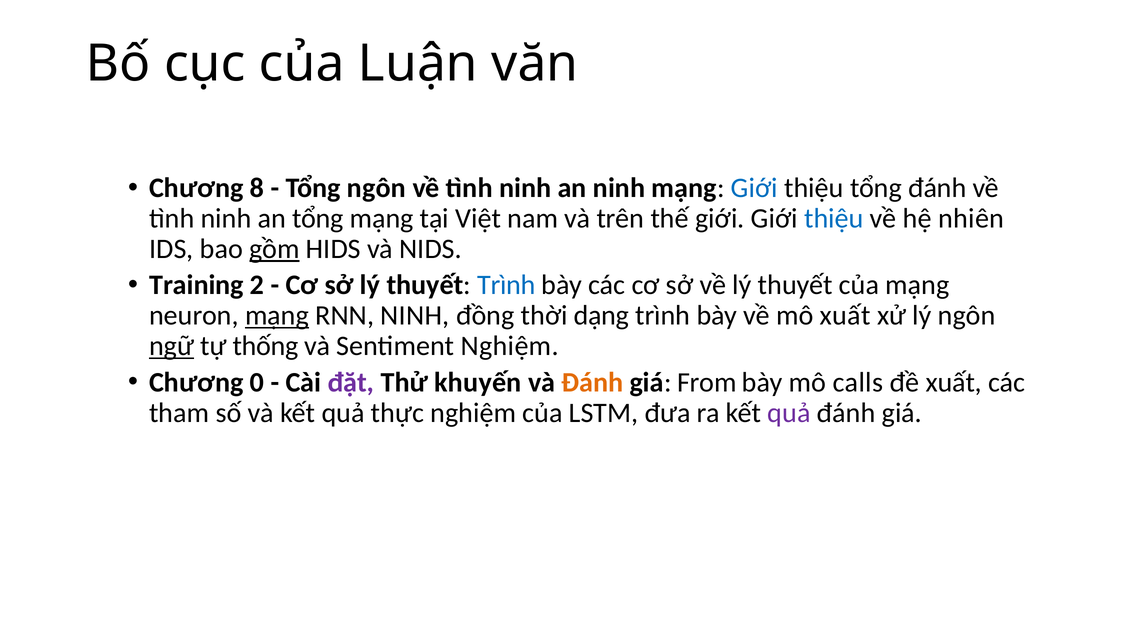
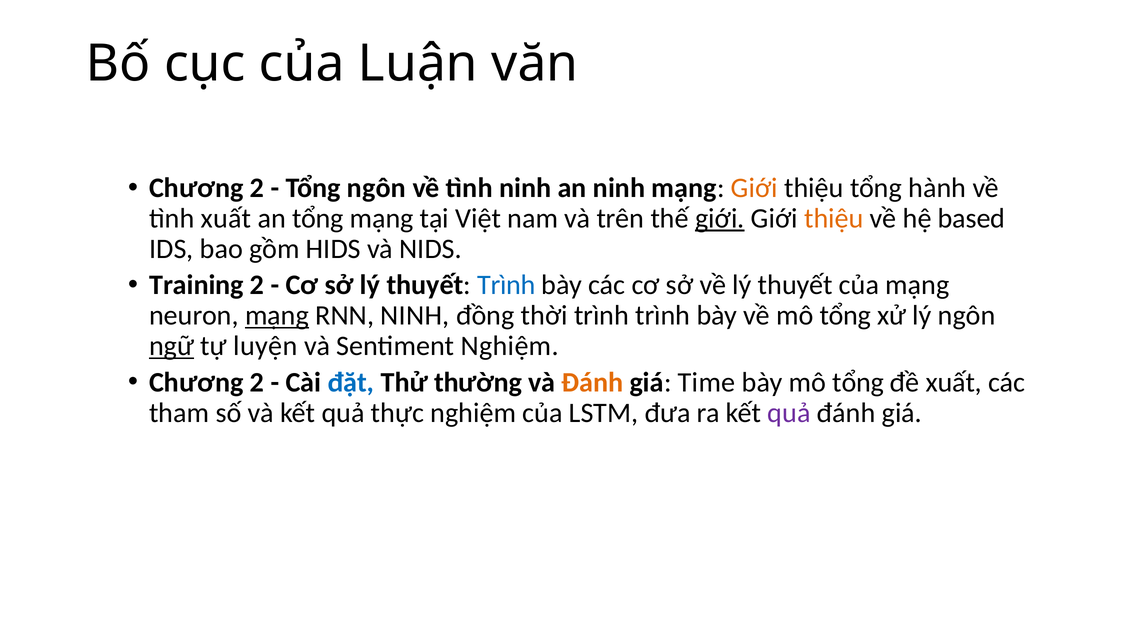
8: 8 -> 2 (257, 188)
Giới colour: blue -> orange (754, 188)
tổng đánh: đánh -> hành (937, 188)
ninh: ninh -> xuất (226, 218)
giới underline: none -> present (720, 218)
thiệu colour: blue -> orange (834, 218)
nhiên: nhiên -> based (971, 218)
gồm underline: present -> none (274, 249)
thời dạng: dạng -> trình (601, 315)
về mô xuất: xuất -> tổng (845, 315)
thống: thống -> luyện (265, 346)
0: 0 -> 2 (257, 382)
đặt colour: purple -> blue (351, 382)
khuyến: khuyến -> thường (478, 382)
From: From -> Time (707, 382)
bày mô calls: calls -> tổng (858, 382)
